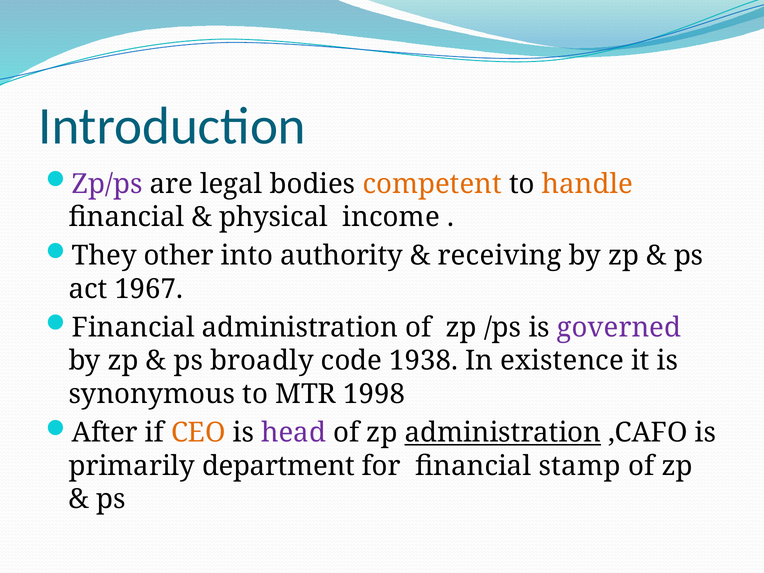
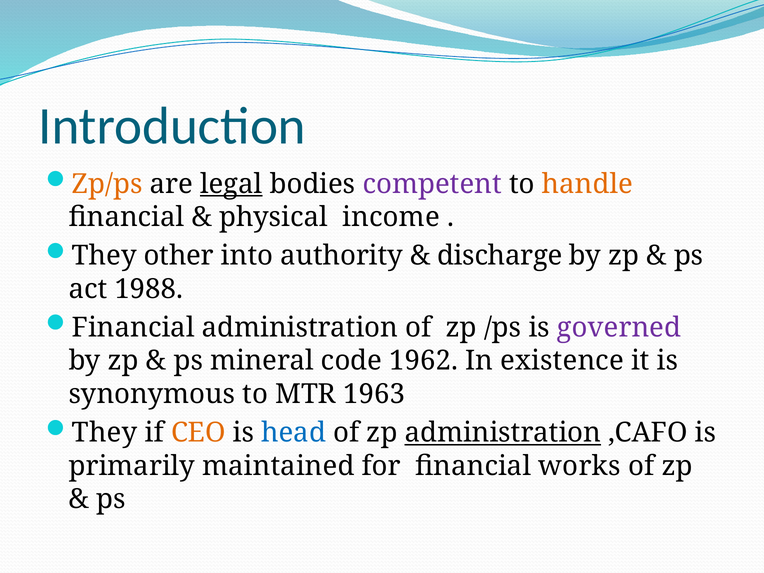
Zp/ps colour: purple -> orange (107, 184)
legal underline: none -> present (231, 184)
competent colour: orange -> purple (432, 184)
receiving: receiving -> discharge (500, 256)
1967: 1967 -> 1988 (149, 289)
broadly: broadly -> mineral (262, 361)
1938: 1938 -> 1962 (424, 361)
1998: 1998 -> 1963 (374, 394)
After: After -> They (105, 433)
head colour: purple -> blue (294, 433)
department: department -> maintained (278, 466)
stamp: stamp -> works (580, 466)
